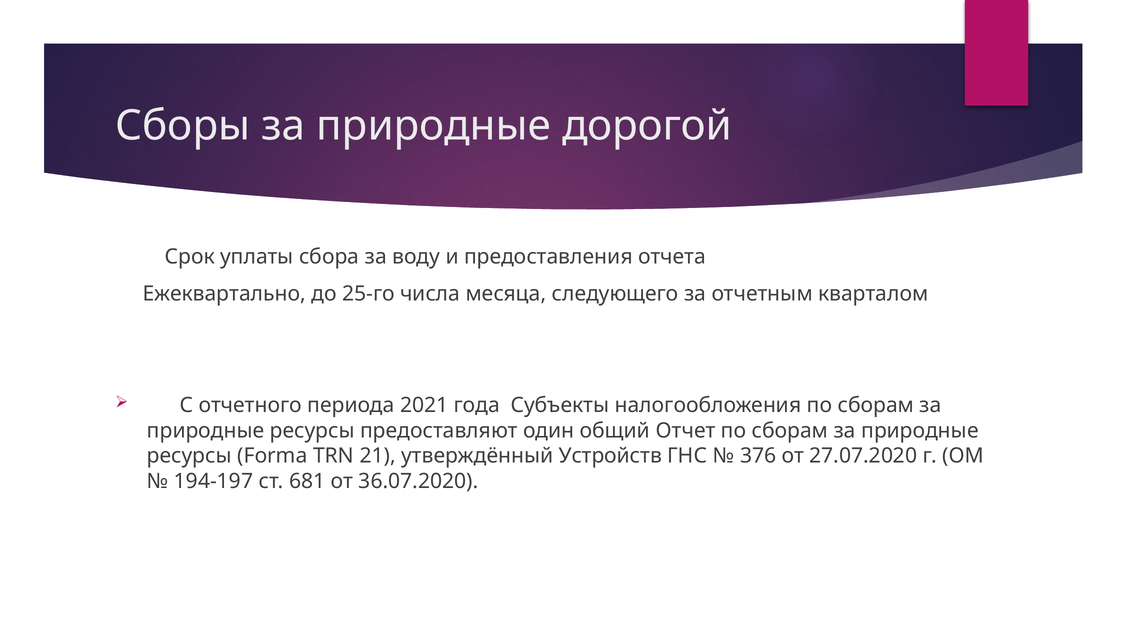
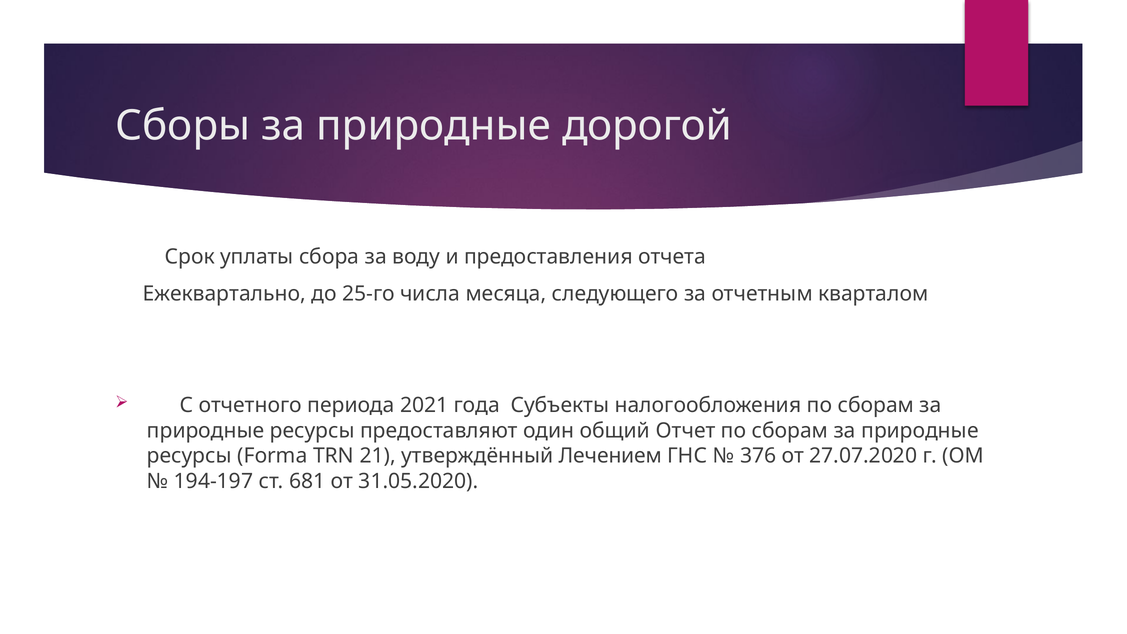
Устройств: Устройств -> Лечением (610, 456)
36.07.2020: 36.07.2020 -> 31.05.2020 (418, 481)
